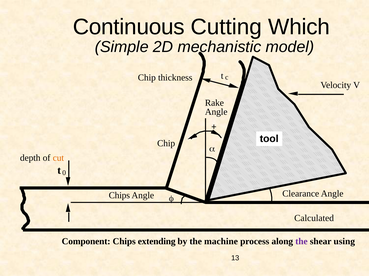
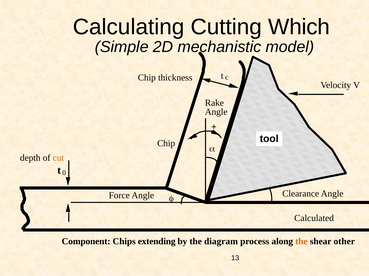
Continuous: Continuous -> Calculating (129, 27)
Chips: Chips -> Force (119, 196)
machine: machine -> diagram (221, 242)
the colour: purple -> orange (301, 242)
using: using -> other (344, 242)
